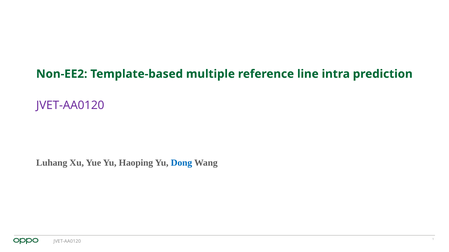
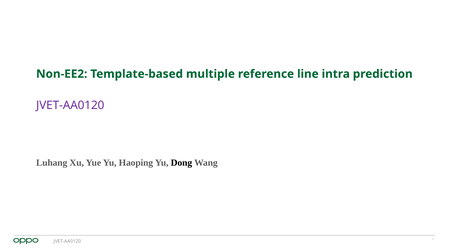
Dong colour: blue -> black (181, 163)
